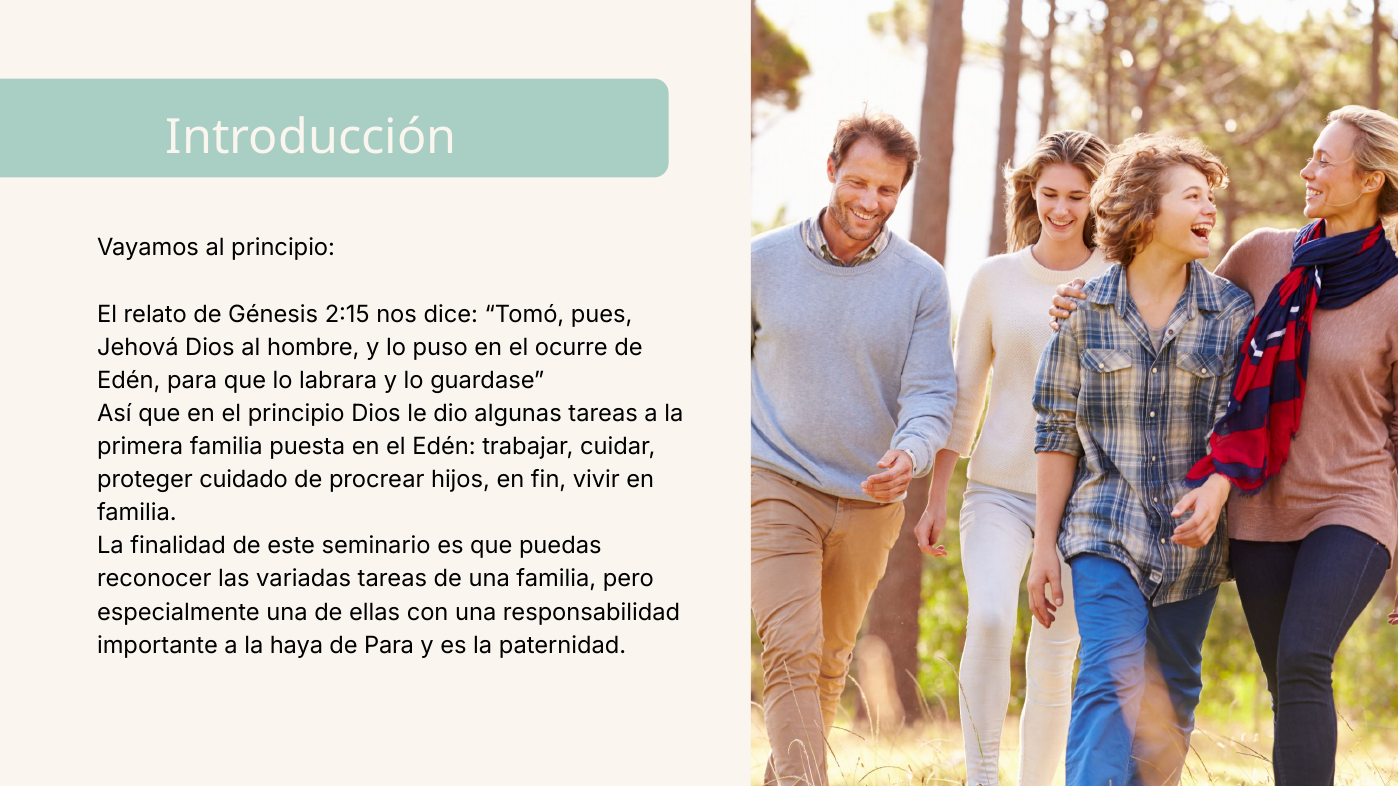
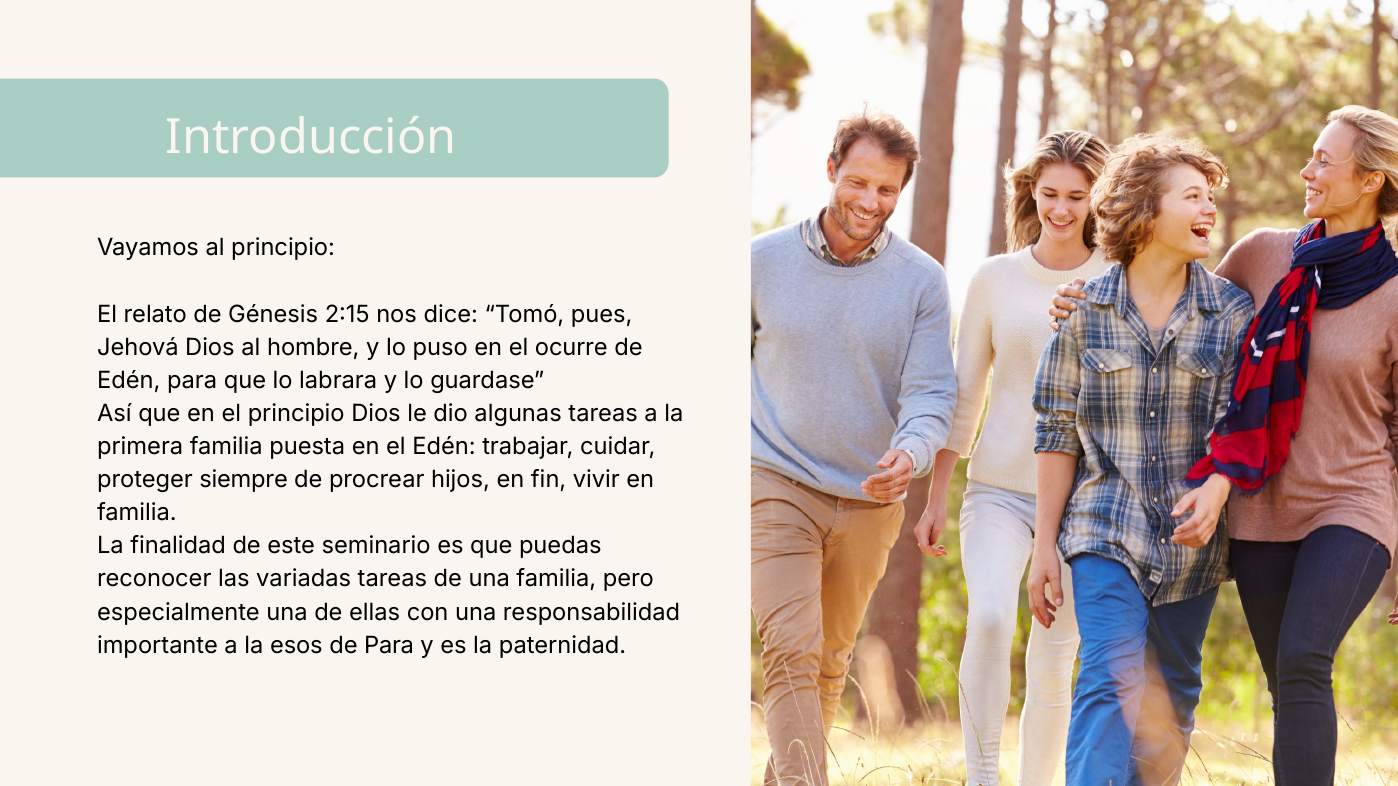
cuidado: cuidado -> siempre (244, 480)
haya: haya -> esos (296, 646)
